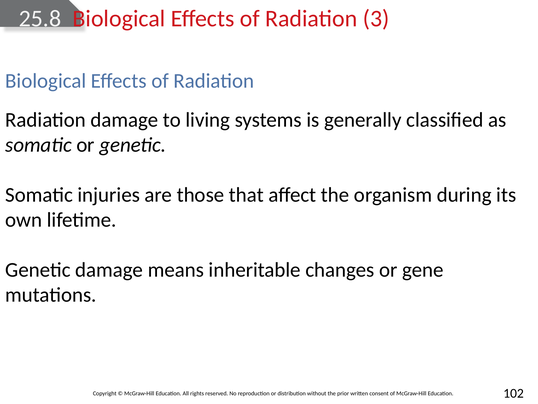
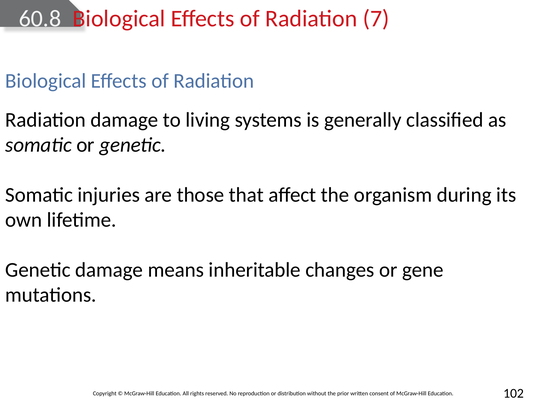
25.8: 25.8 -> 60.8 (40, 19)
3: 3 -> 7 (376, 19)
